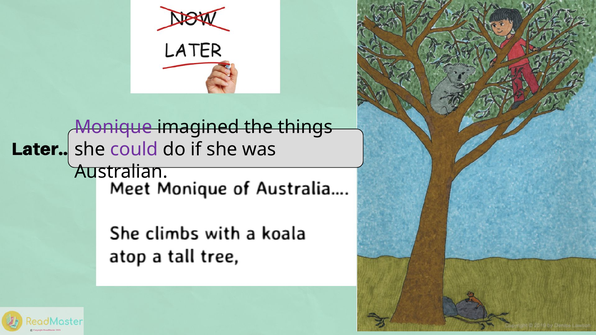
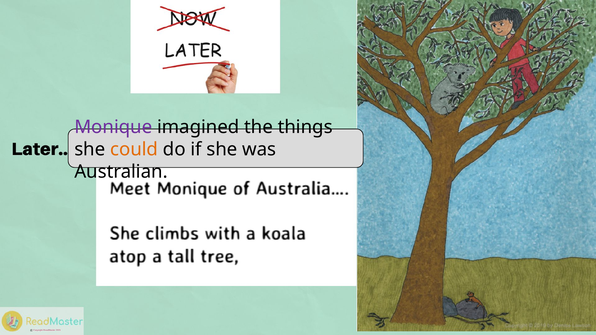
could colour: purple -> orange (134, 150)
